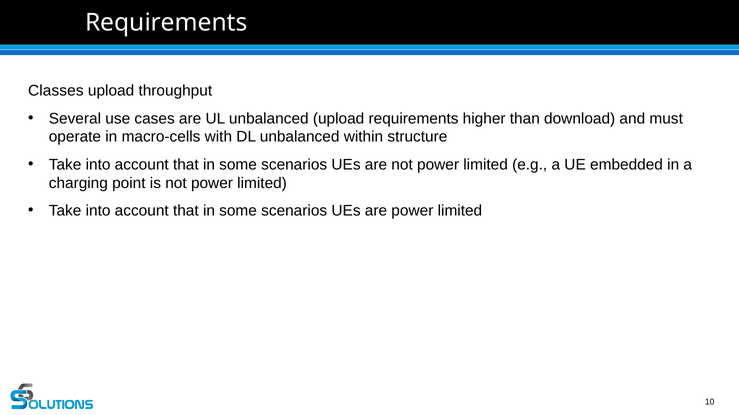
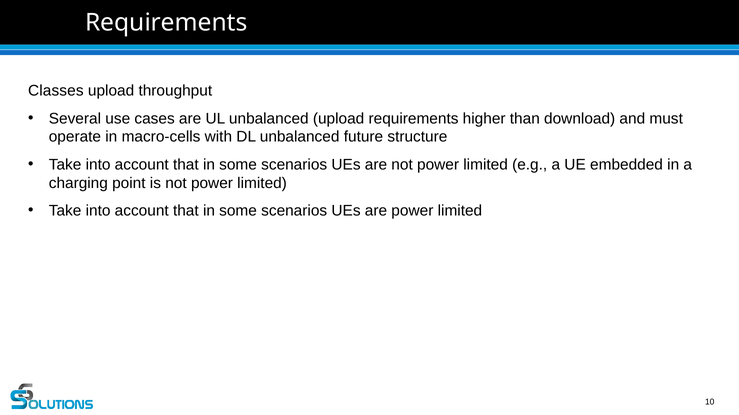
within: within -> future (363, 137)
